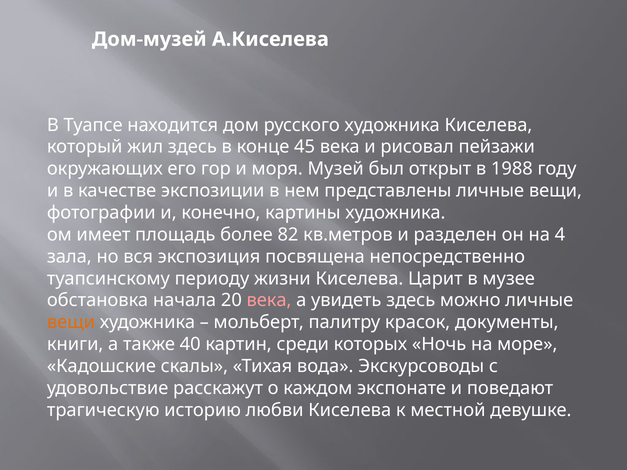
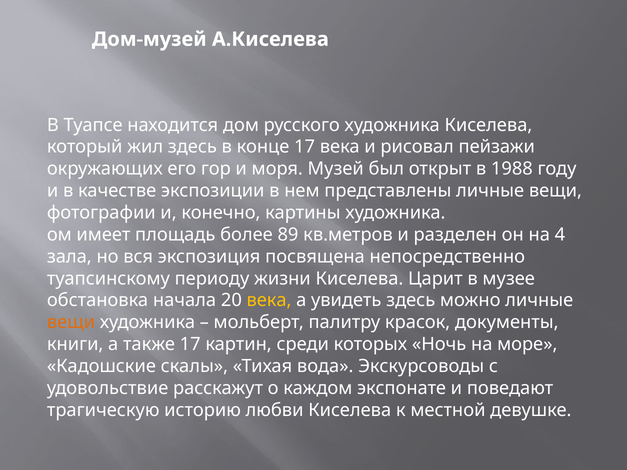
конце 45: 45 -> 17 (305, 147)
82: 82 -> 89 (288, 235)
века colour: pink -> yellow (269, 301)
также 40: 40 -> 17 (190, 345)
